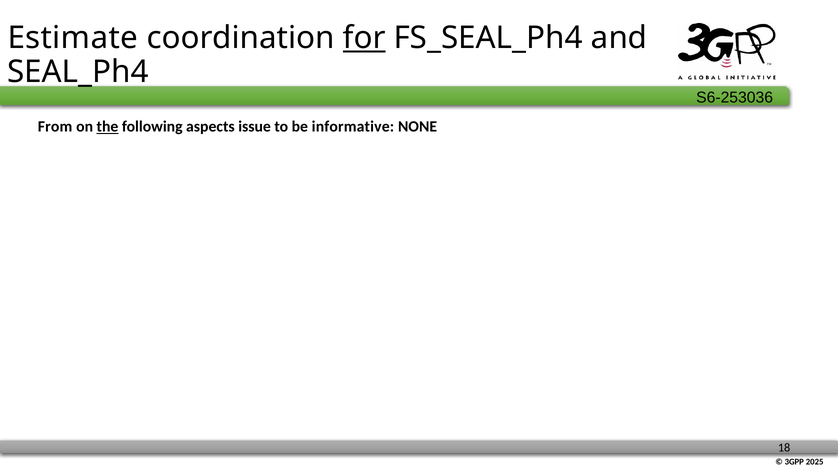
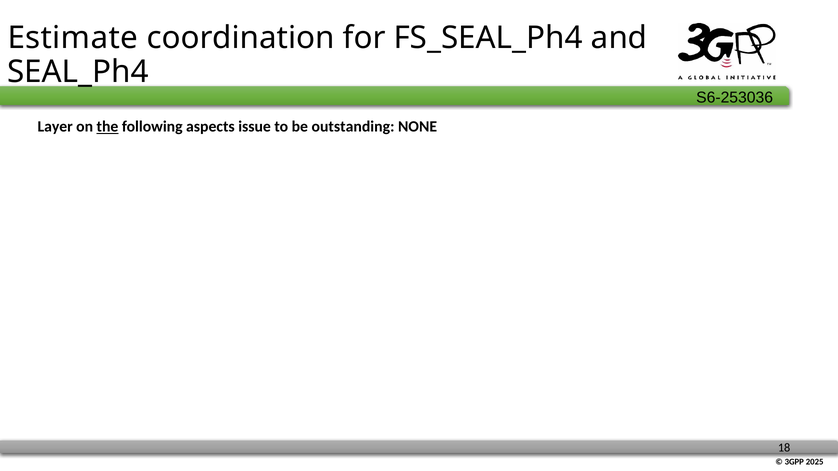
for underline: present -> none (364, 38)
From: From -> Layer (55, 127)
informative: informative -> outstanding (353, 127)
